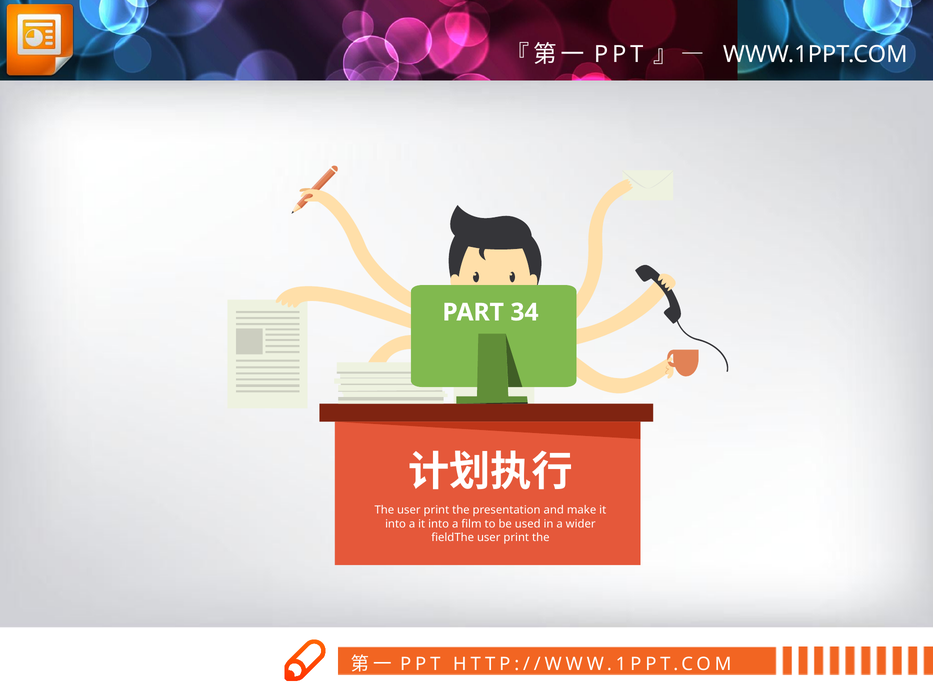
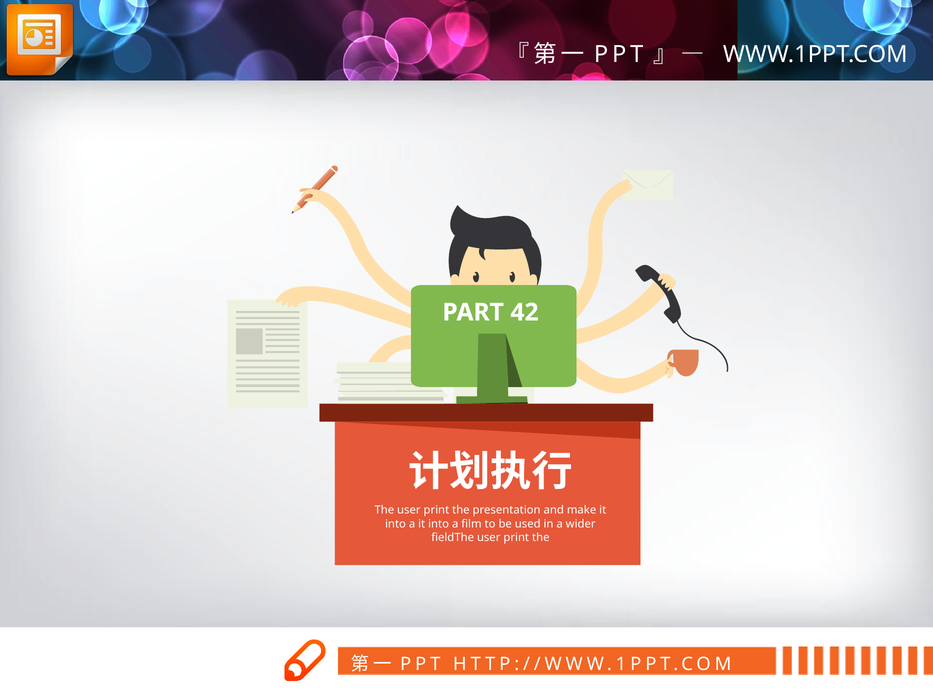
34: 34 -> 42 (524, 313)
